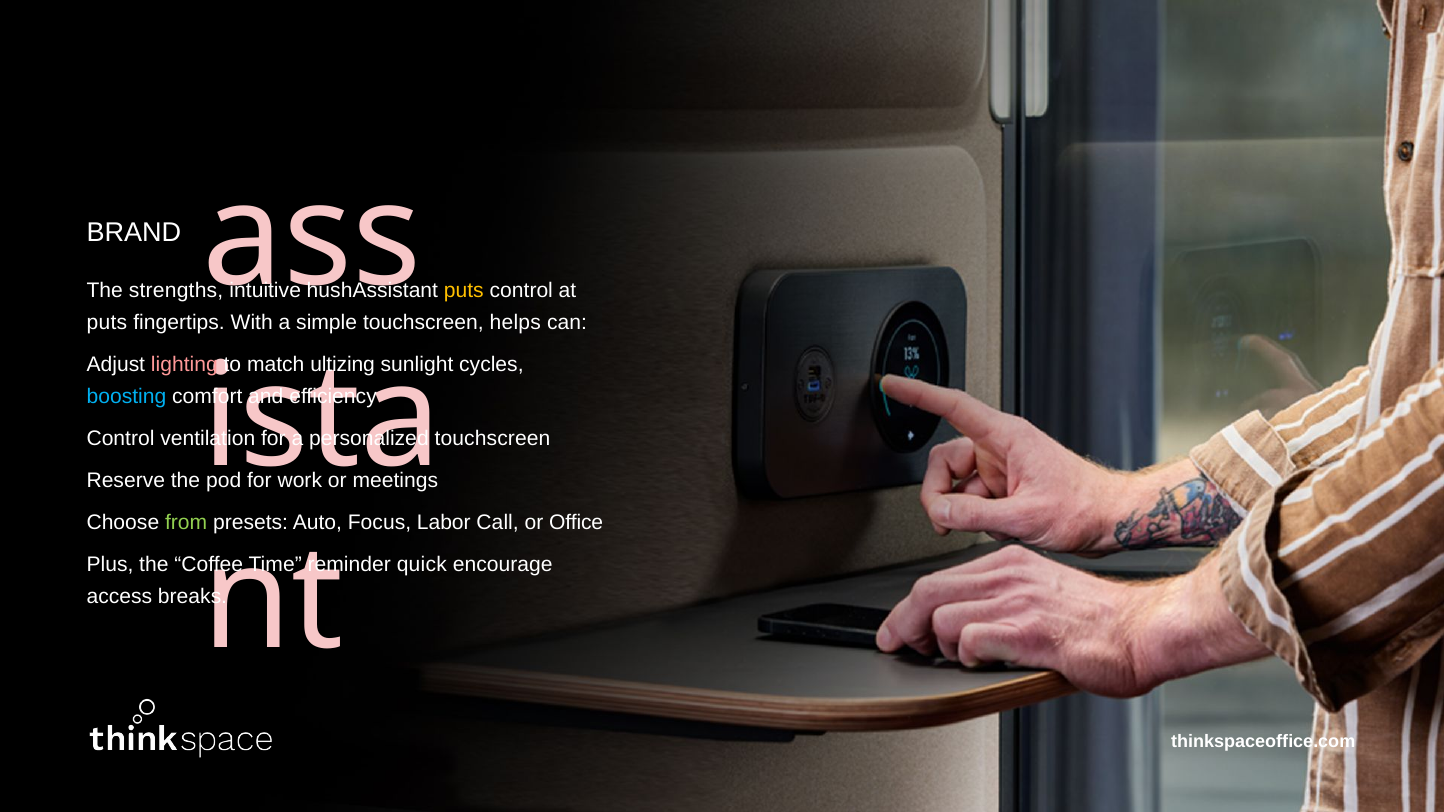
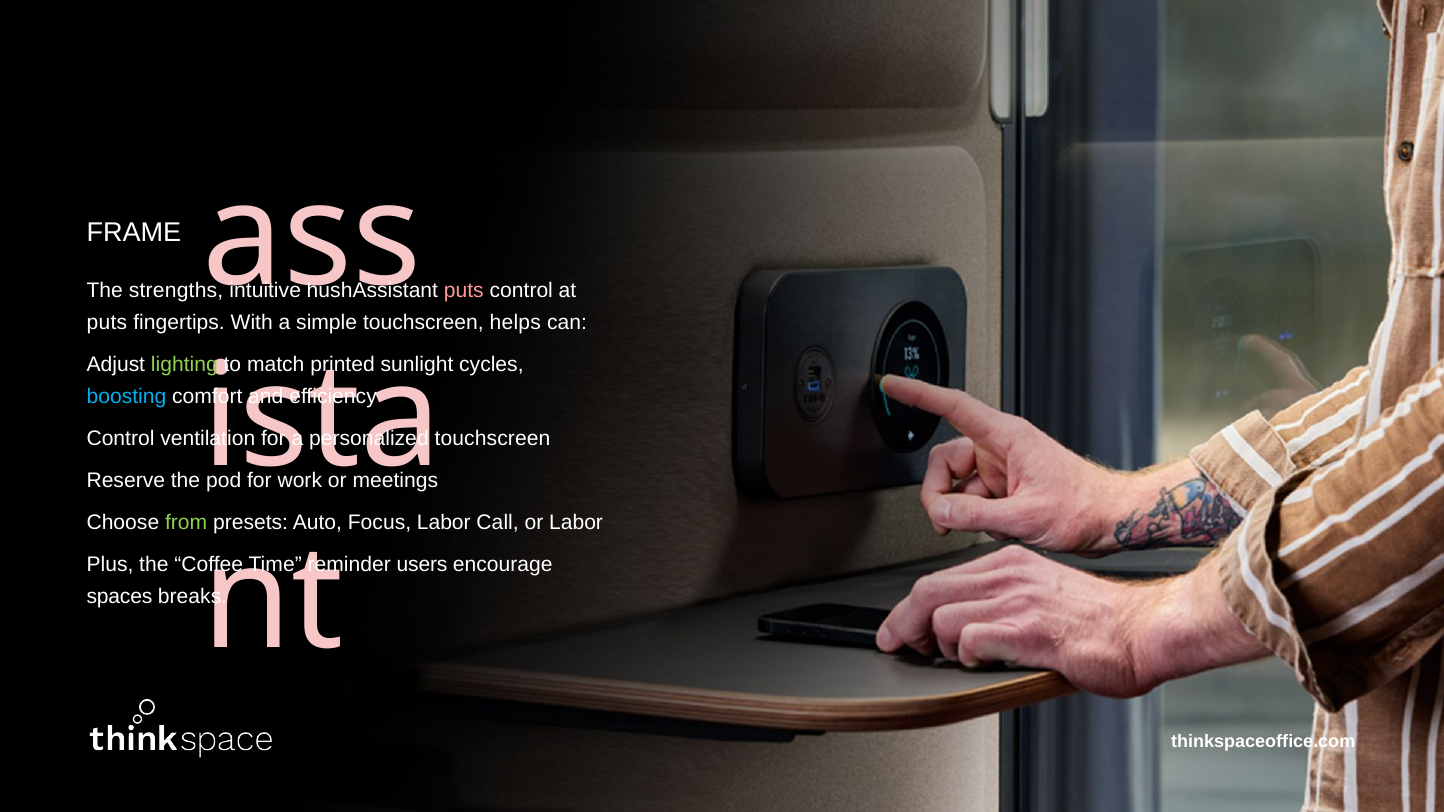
BRAND: BRAND -> FRAME (134, 233)
puts colour: yellow -> pink (464, 291)
lighting colour: pink -> light green (184, 365)
ultizing: ultizing -> printed (343, 365)
or Office: Office -> Labor (576, 523)
quick: quick -> users (422, 565)
access: access -> spaces (119, 597)
